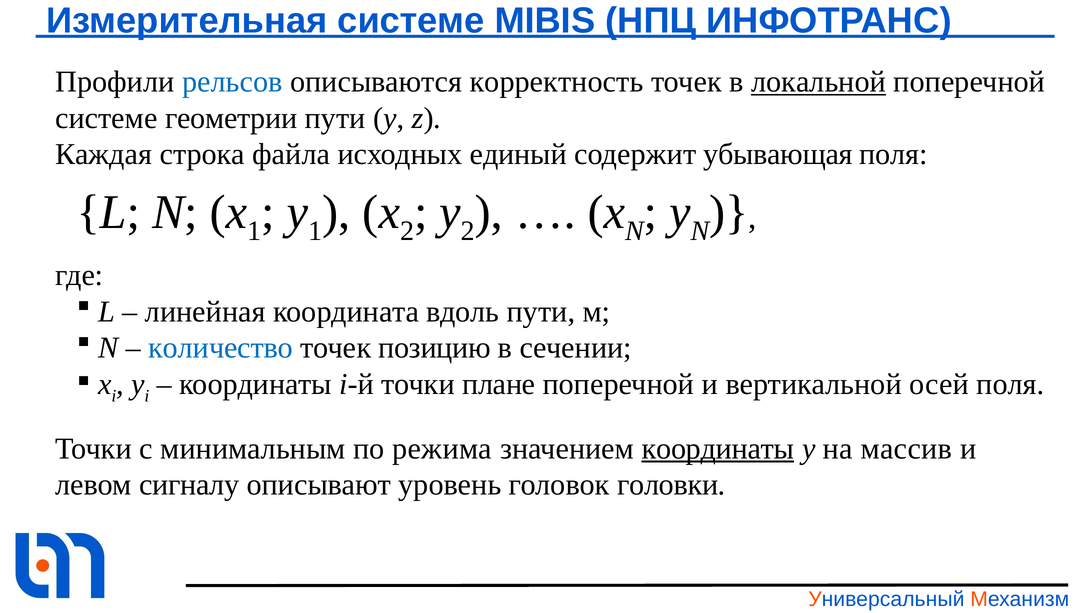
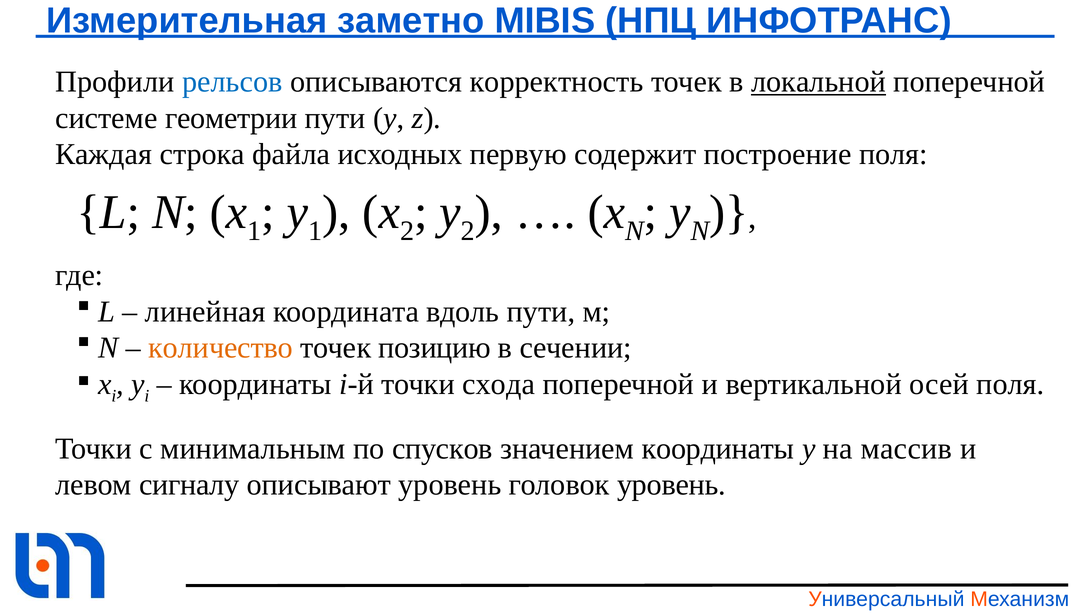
Измерительная системе: системе -> заметно (411, 21)
единый: единый -> первую (518, 154)
убывающая: убывающая -> построение (778, 154)
количество colour: blue -> orange (221, 348)
плане: плане -> схода (499, 384)
режима: режима -> спусков (442, 448)
координаты underline: present -> none (718, 448)
головок головки: головки -> уровень (671, 485)
